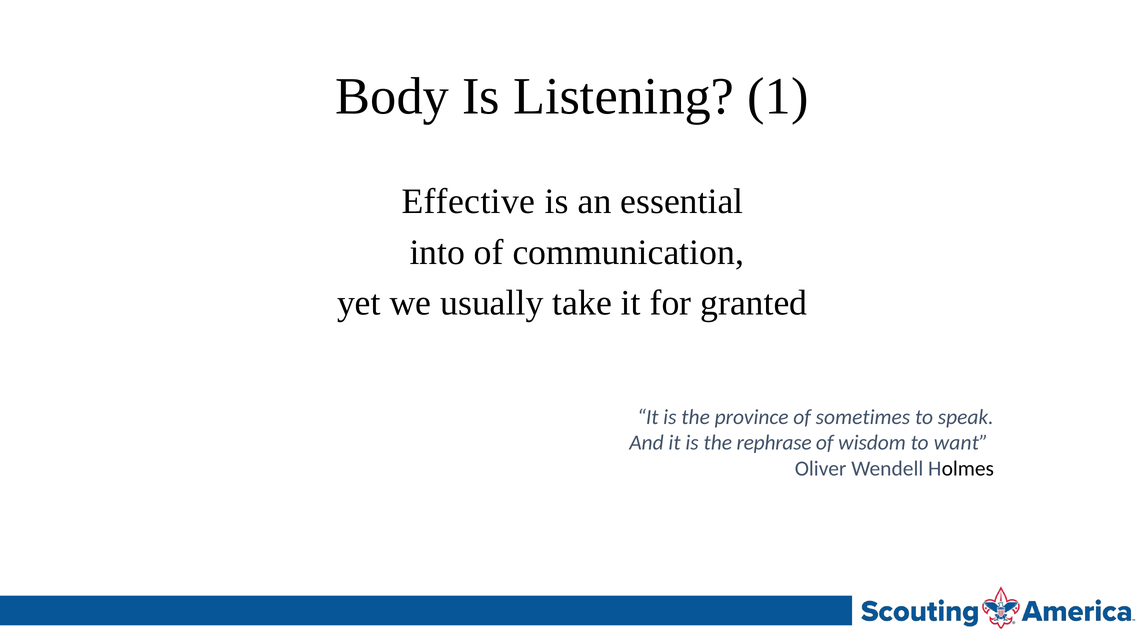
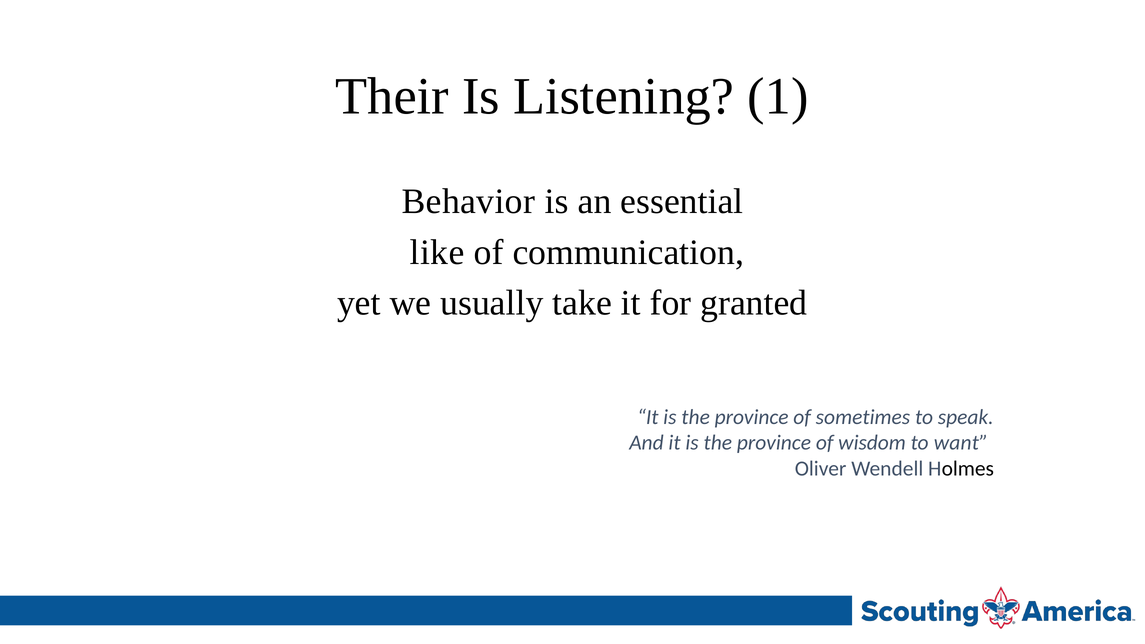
Body: Body -> Their (392, 96)
Effective: Effective -> Behavior (468, 202)
into: into -> like (437, 252)
rephrase: rephrase -> province (774, 443)
